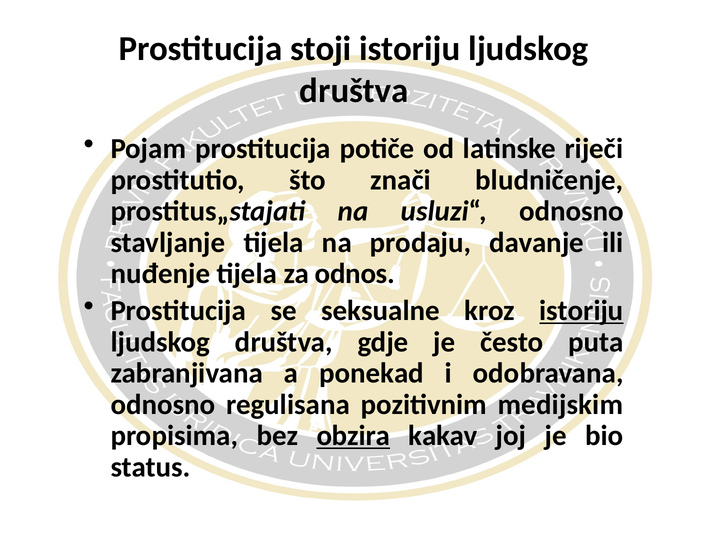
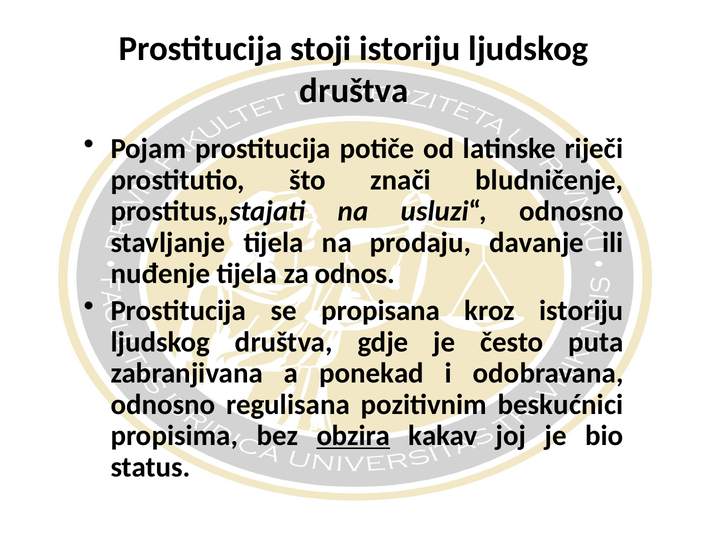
seksualne: seksualne -> propisana (381, 311)
istoriju underline: present -> none (581, 311)
medijskim: medijskim -> beskućnici (560, 405)
